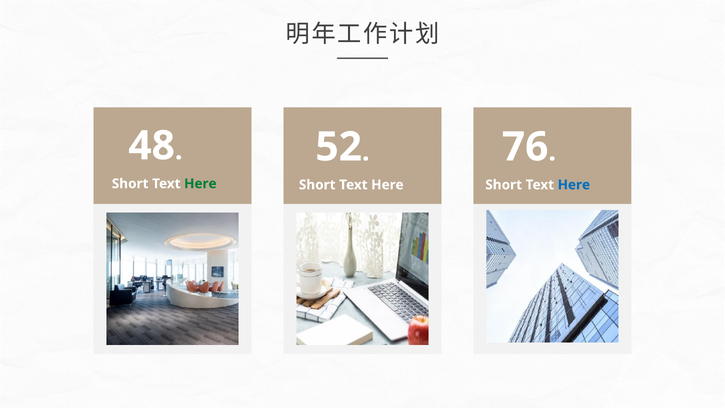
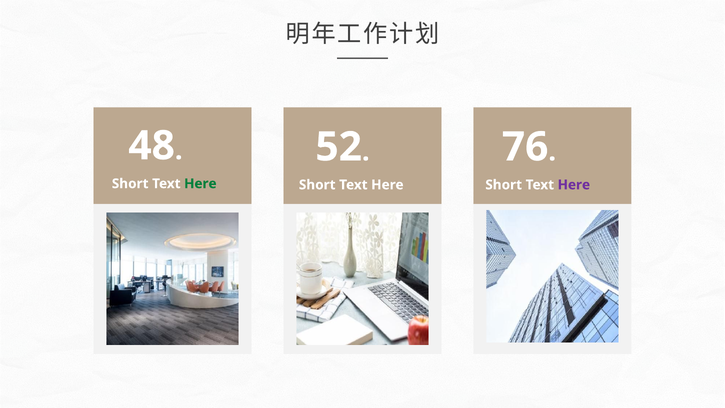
Here colour: blue -> purple (574, 185)
